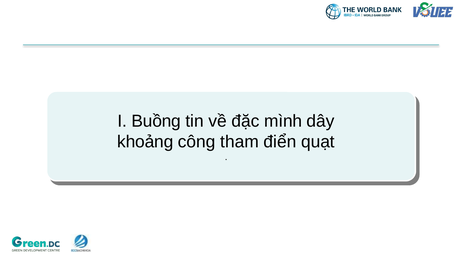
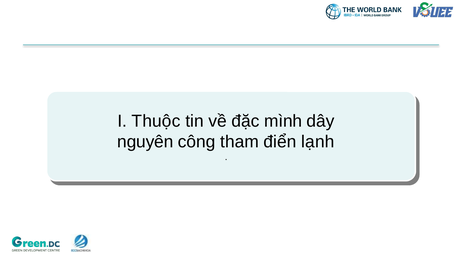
Buồng: Buồng -> Thuộc (156, 121)
khoảng: khoảng -> nguyên (145, 142)
quạt: quạt -> lạnh (318, 142)
